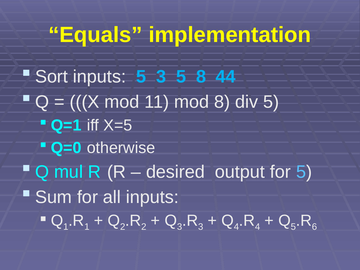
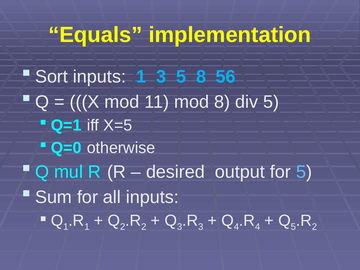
inputs 5: 5 -> 1 (141, 77)
44: 44 -> 56 (226, 77)
6: 6 -> 2 (314, 227)
